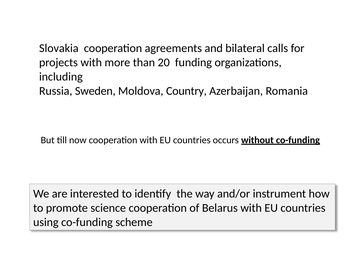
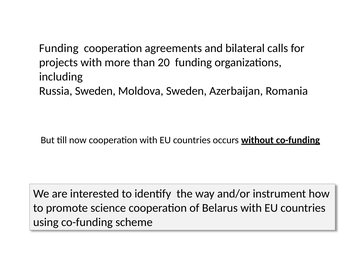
Slovakia: Slovakia -> Funding (59, 48)
Moldova Country: Country -> Sweden (186, 91)
